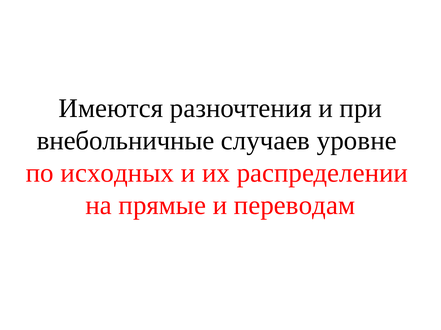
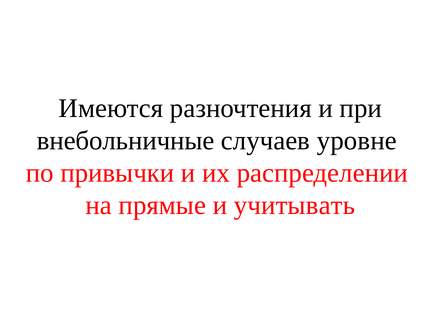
исходных: исходных -> привычки (117, 173)
переводам: переводам -> учитывать (294, 206)
